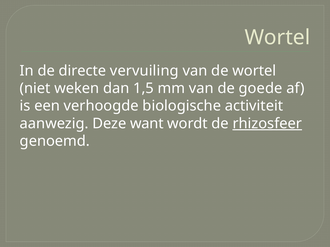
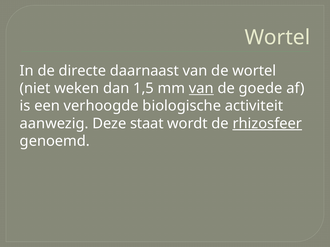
vervuiling: vervuiling -> daarnaast (144, 71)
van underline: none -> present (201, 88)
want: want -> staat (147, 124)
